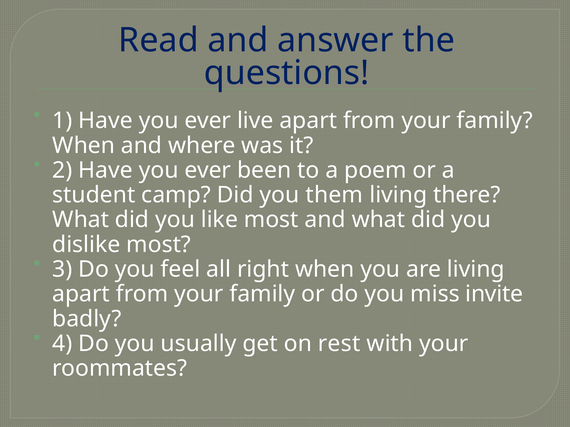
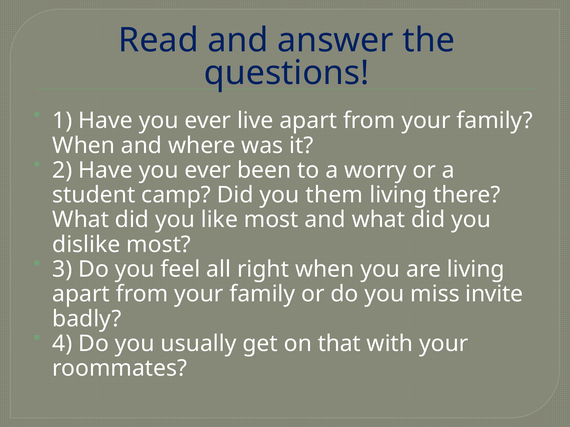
poem: poem -> worry (375, 170)
rest: rest -> that (339, 344)
